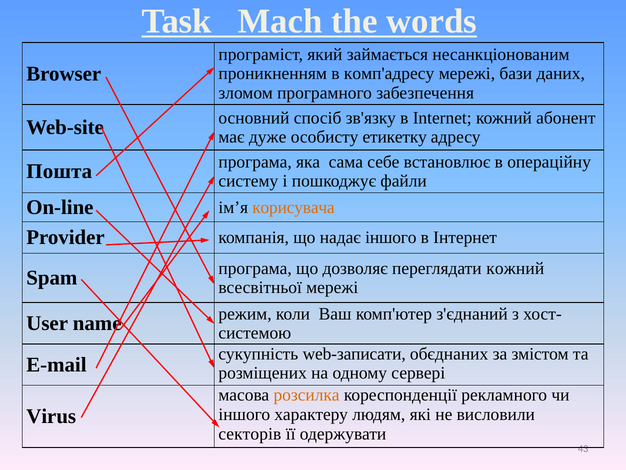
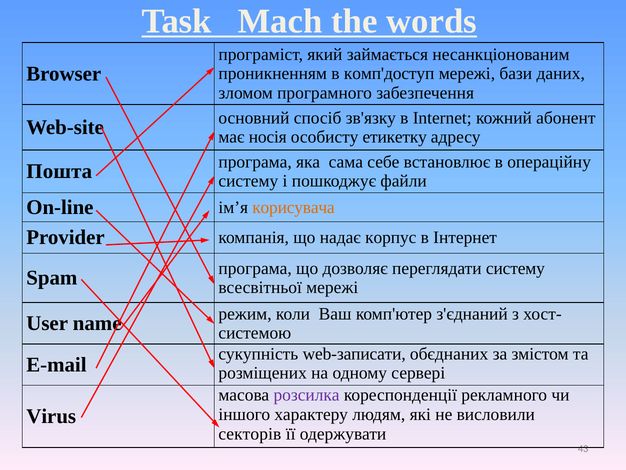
комп'адресу: комп'адресу -> комп'доступ (389, 74)
дуже: дуже -> носія (268, 137)
надає іншого: іншого -> корпус (391, 237)
переглядати кожний: кожний -> систему (515, 268)
розсилка colour: orange -> purple (307, 395)
